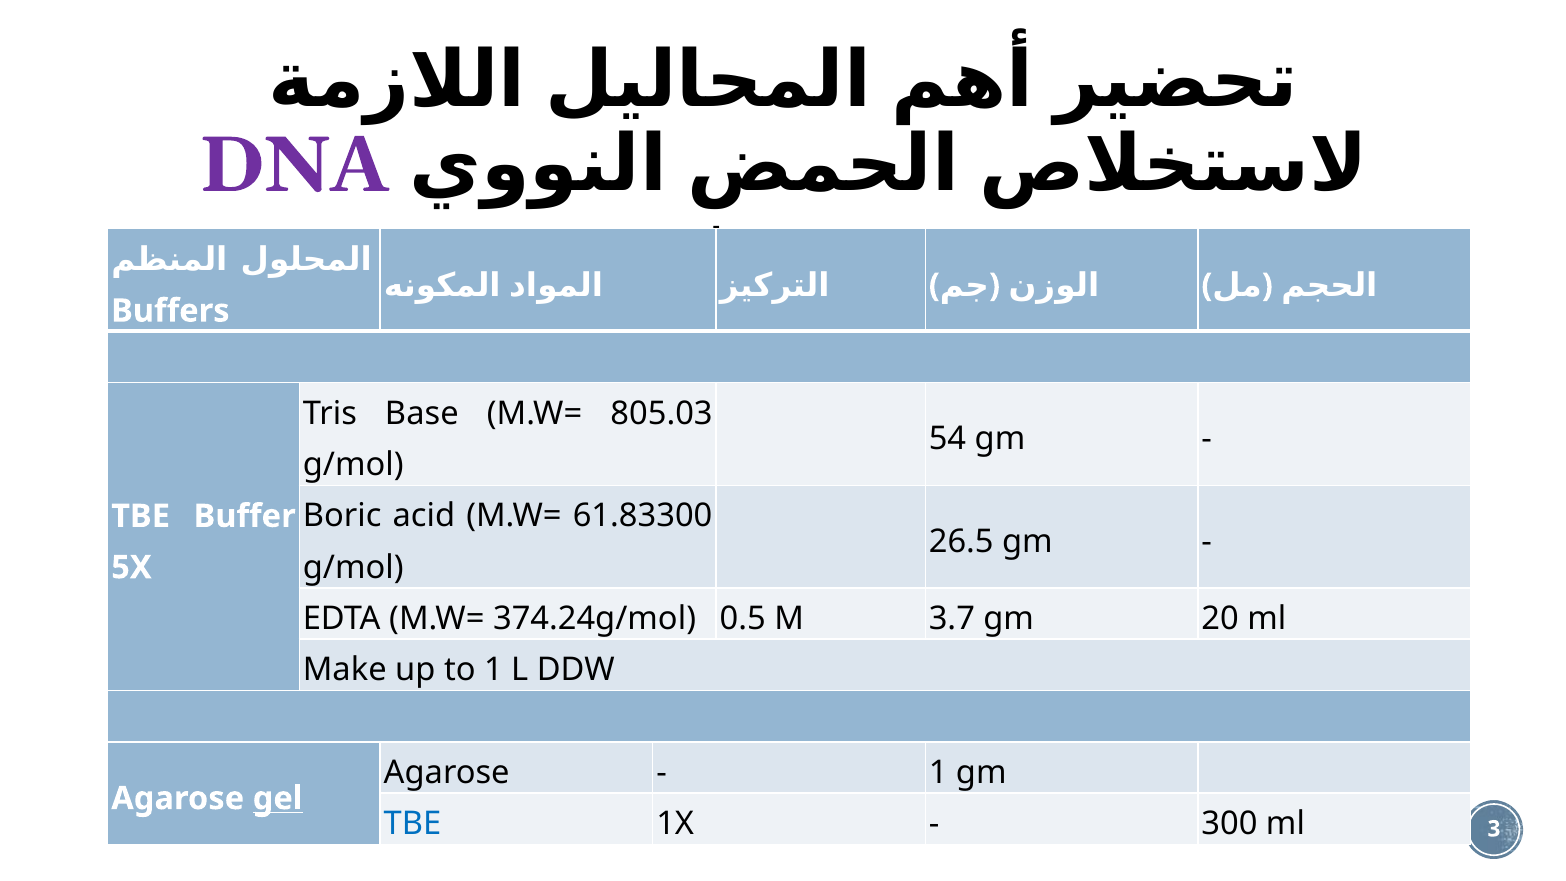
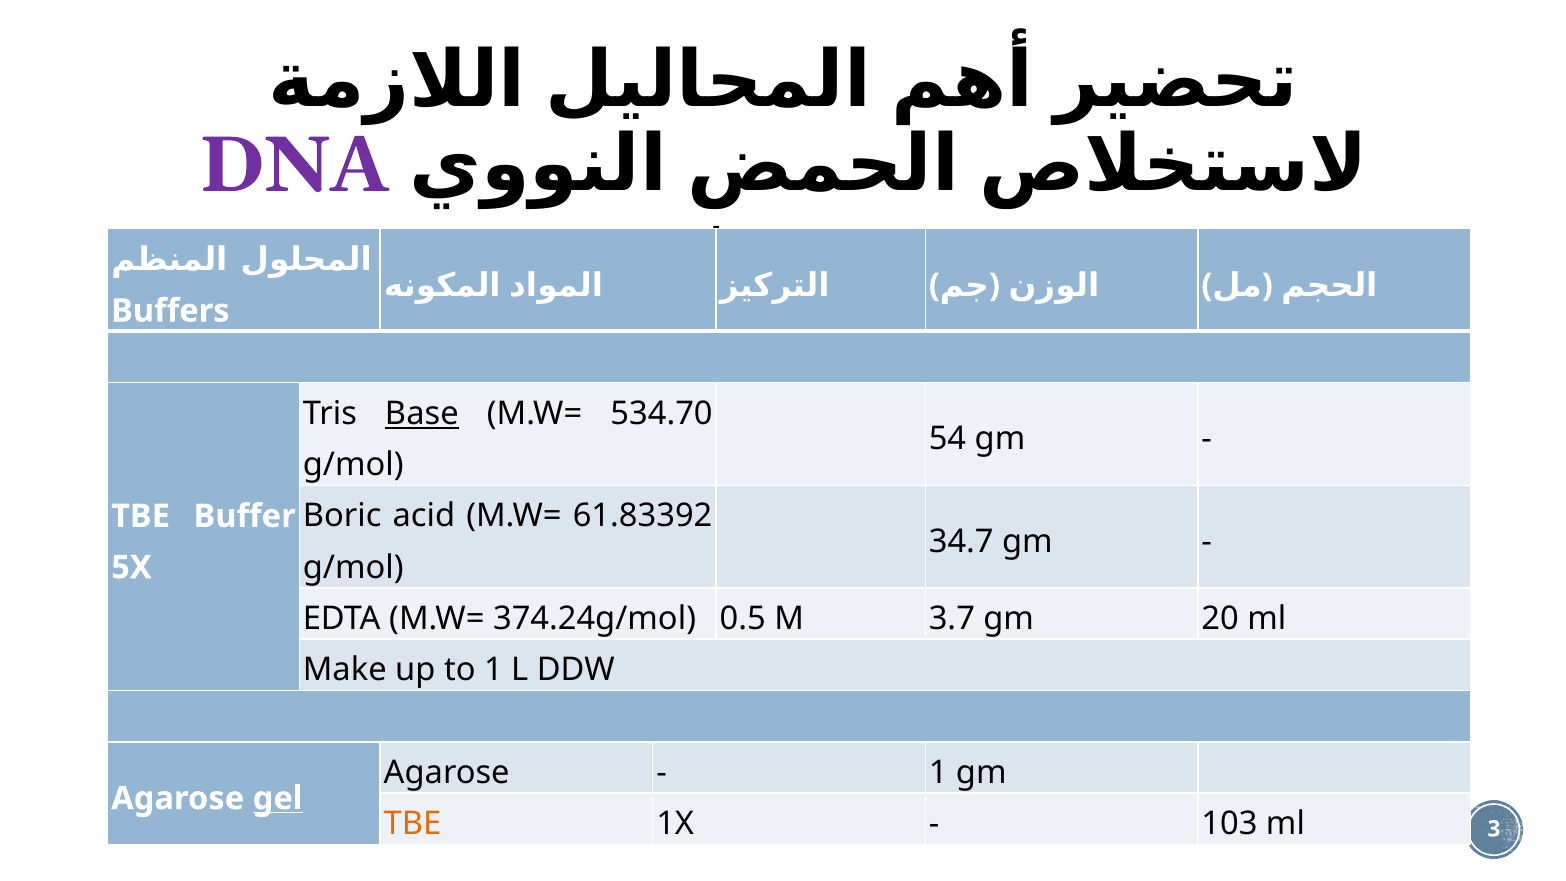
Base underline: none -> present (422, 413)
805.03: 805.03 -> 534.70 (662, 413)
61.83300: 61.83300 -> 61.83392 (643, 516)
26.5: 26.5 -> 34.7 (961, 542)
TBE colour: blue -> orange (412, 824)
300: 300 -> 103 (1229, 824)
